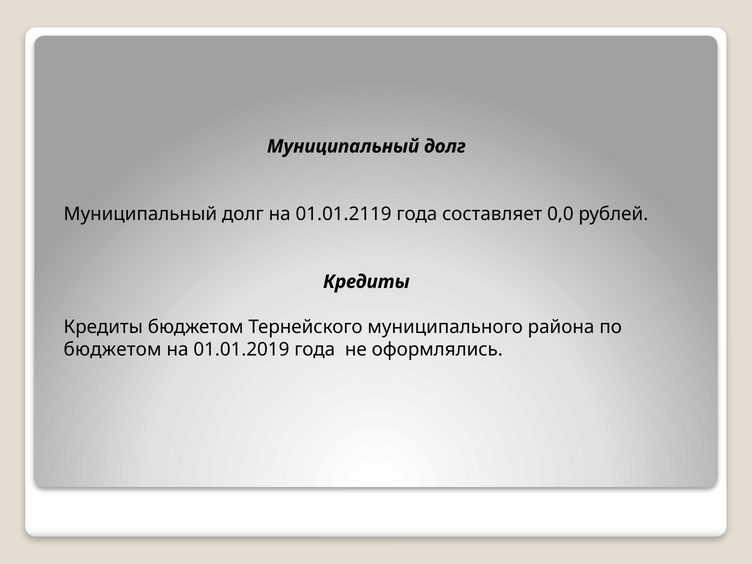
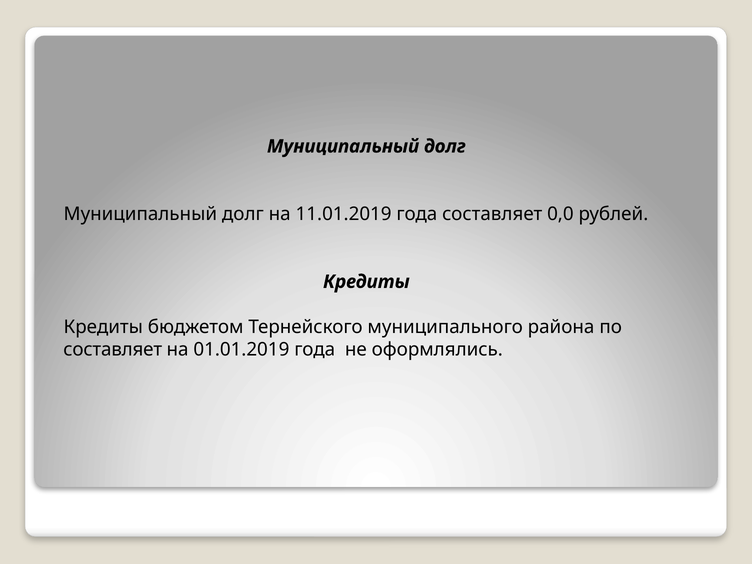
01.01.2119: 01.01.2119 -> 11.01.2019 (344, 214)
бюджетом: бюджетом -> составляет (113, 349)
